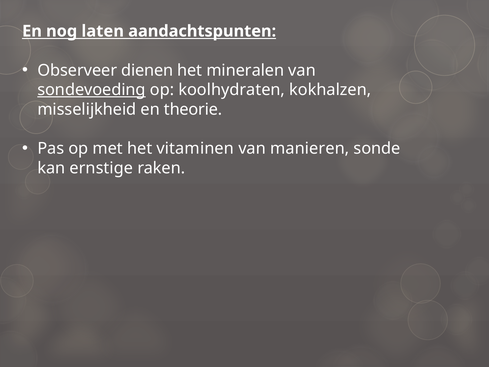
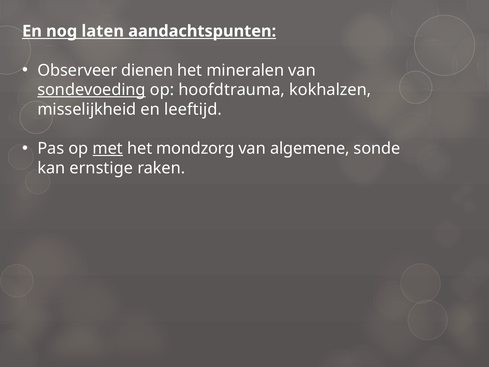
koolhydraten: koolhydraten -> hoofdtrauma (232, 90)
theorie: theorie -> leeftijd (193, 109)
met underline: none -> present (108, 148)
vitaminen: vitaminen -> mondzorg (195, 148)
manieren: manieren -> algemene (310, 148)
